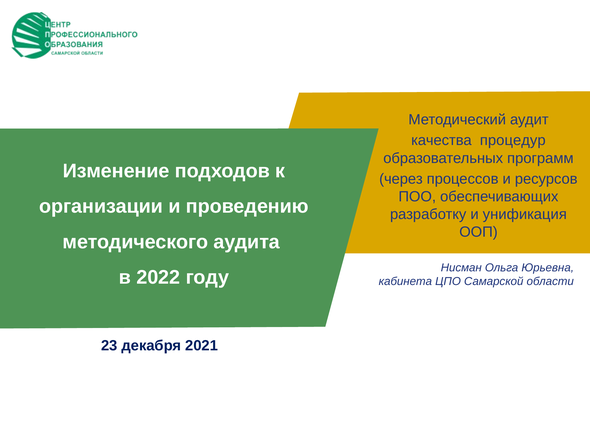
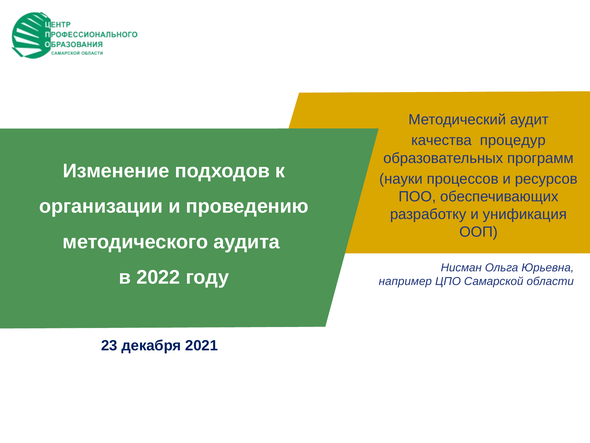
через: через -> науки (401, 179)
кабинета: кабинета -> например (405, 281)
